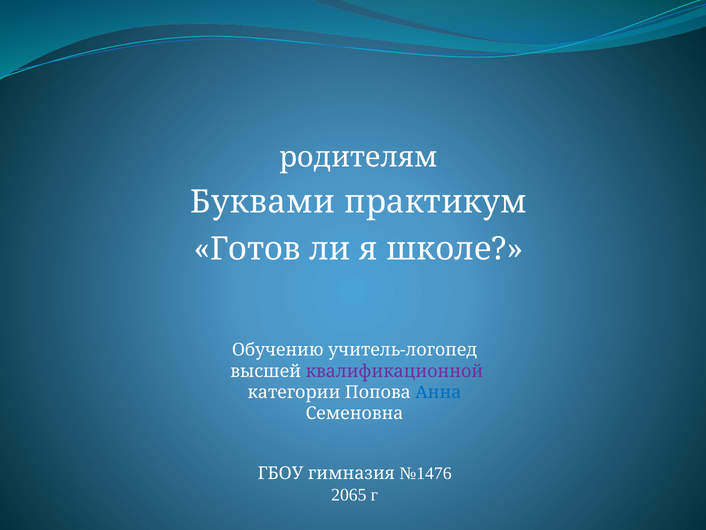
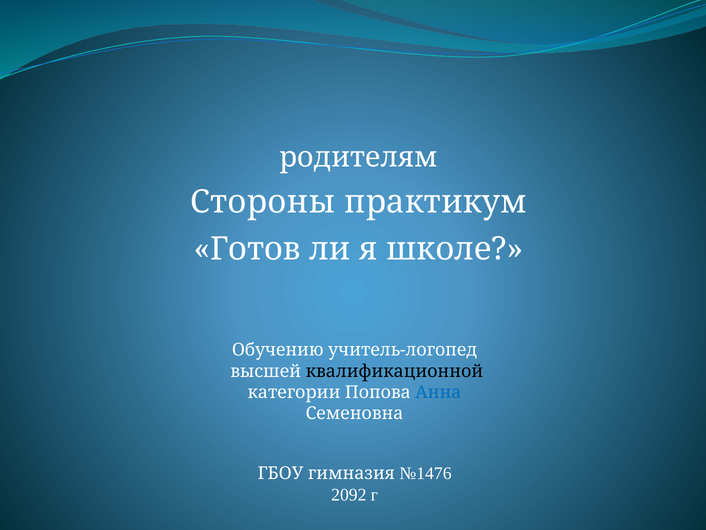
Буквами: Буквами -> Стороны (263, 202)
квалификационной colour: purple -> black (394, 371)
2065: 2065 -> 2092 (349, 494)
